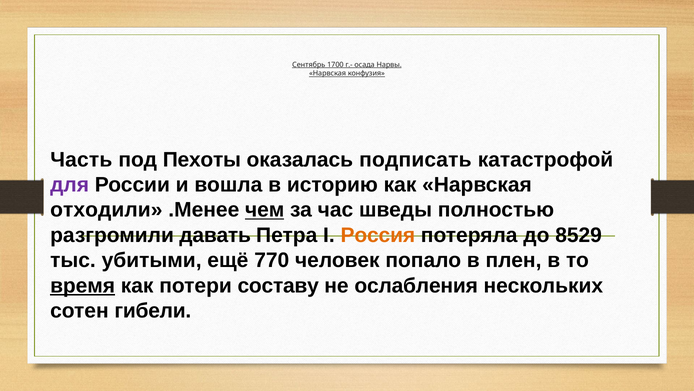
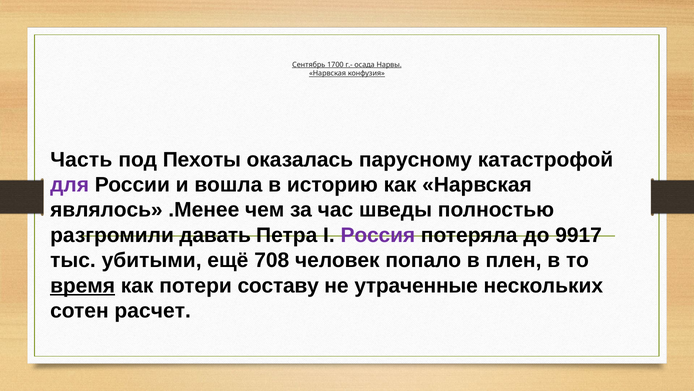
подписать: подписать -> парусному (415, 159)
отходили: отходили -> являлось (106, 210)
чем underline: present -> none (265, 210)
Россия colour: orange -> purple (378, 235)
8529: 8529 -> 9917 (579, 235)
770: 770 -> 708 (272, 260)
ослабления: ослабления -> утраченные (416, 285)
гибели: гибели -> расчет (153, 310)
